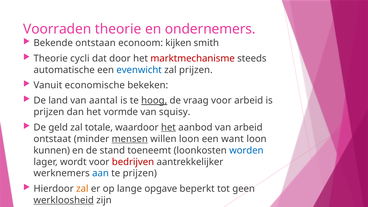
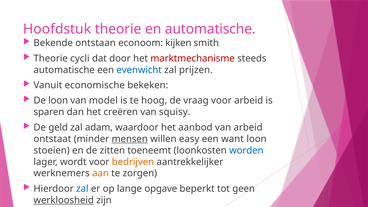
Voorraden: Voorraden -> Hoofdstuk (57, 29)
en ondernemers: ondernemers -> automatische (210, 29)
De land: land -> loon (58, 101)
aantal: aantal -> model (103, 101)
hoog underline: present -> none (154, 101)
prijzen: prijzen -> sparen (49, 112)
vormde: vormde -> creëren (121, 112)
totale: totale -> adam (99, 127)
het underline: present -> none (168, 127)
willen loon: loon -> easy (189, 139)
kunnen: kunnen -> stoeien (52, 150)
stand: stand -> zitten (112, 150)
bedrijven colour: red -> orange (133, 162)
aan colour: blue -> orange (101, 173)
te prijzen: prijzen -> zorgen (140, 173)
zal colour: orange -> blue (82, 189)
